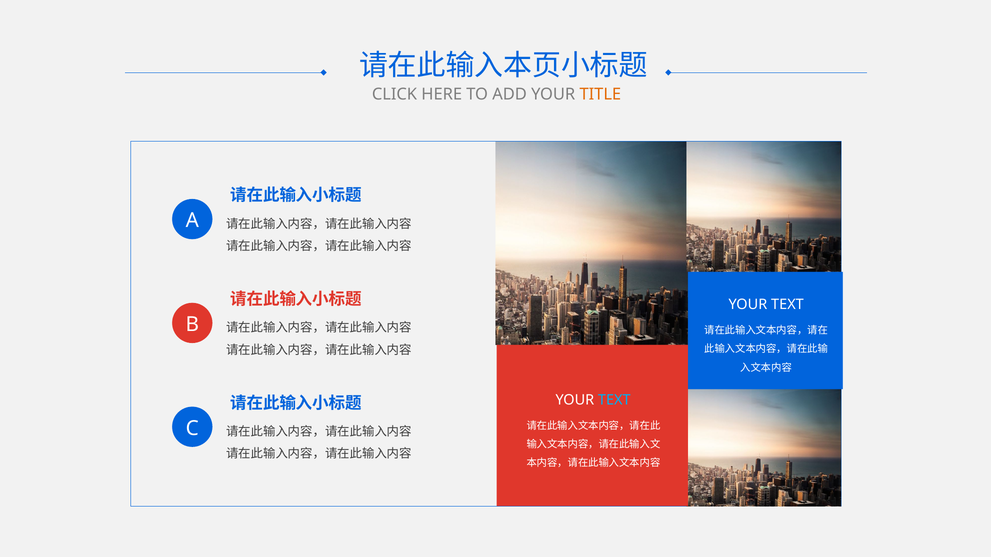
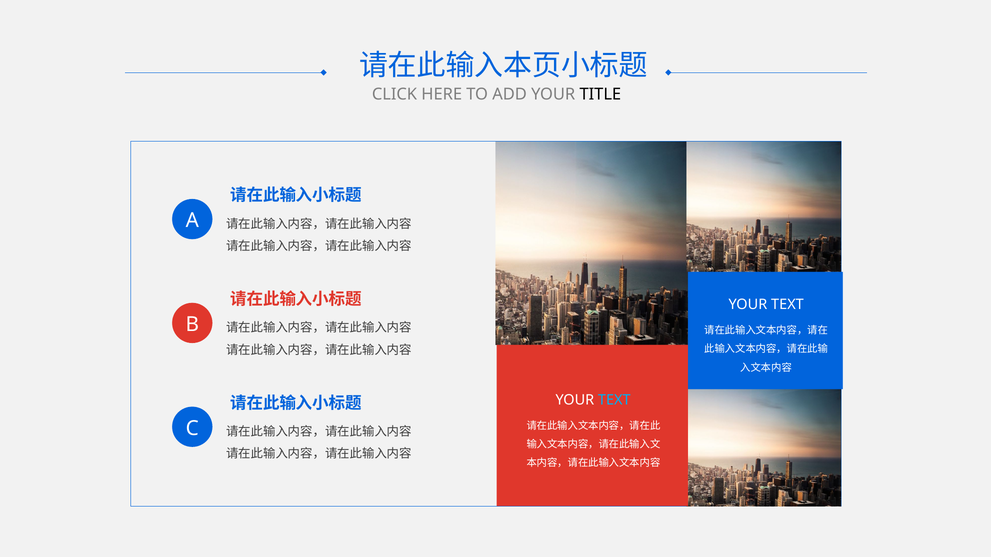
TITLE colour: orange -> black (600, 95)
